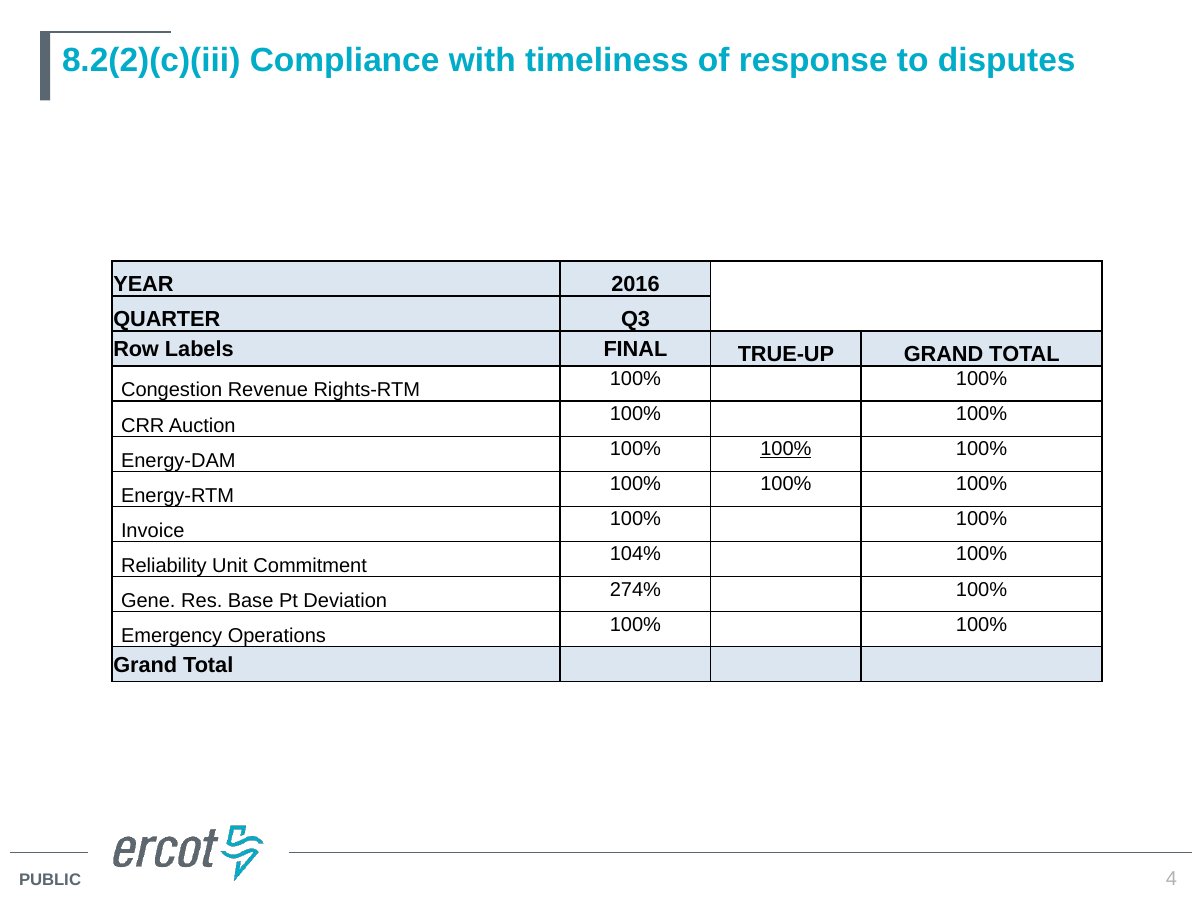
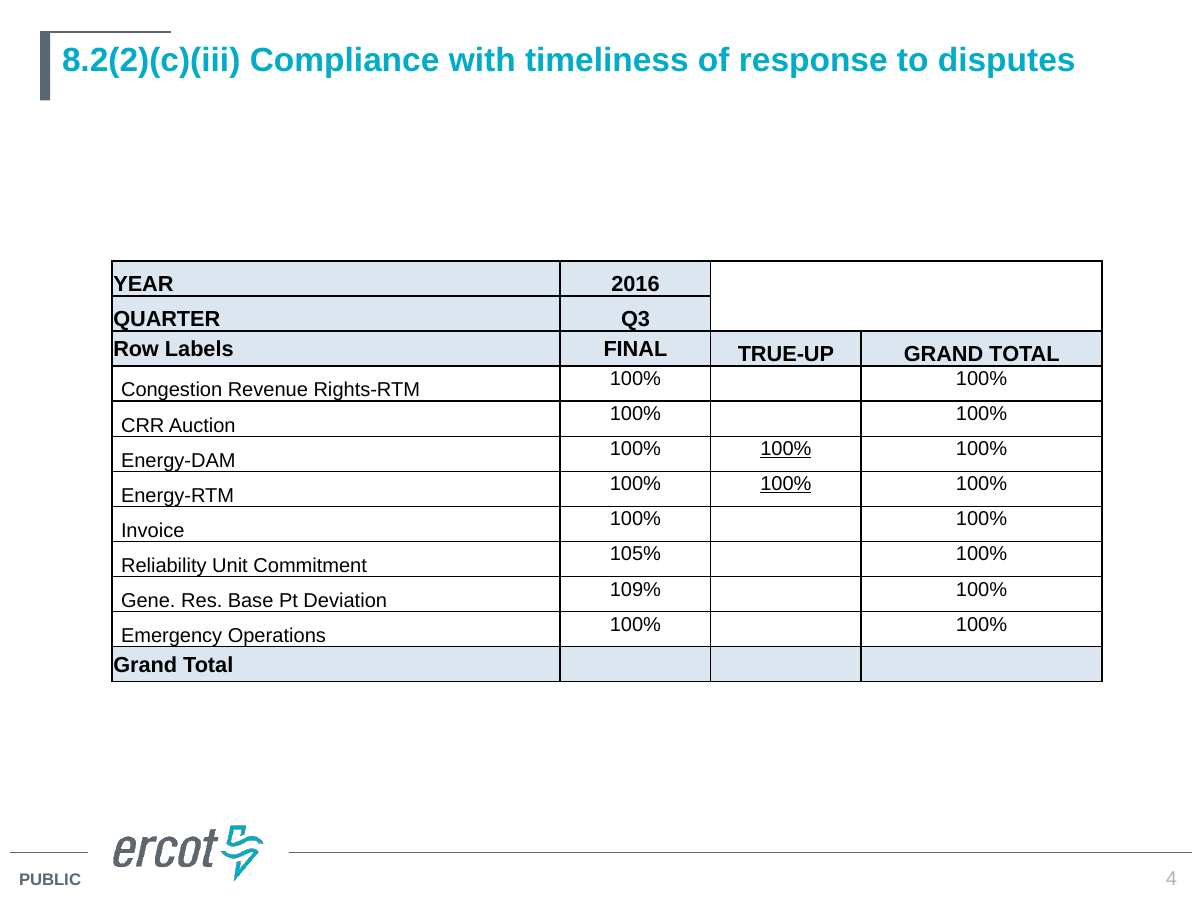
100% underline: none -> present (786, 484)
104%: 104% -> 105% (635, 554)
274%: 274% -> 109% (635, 589)
